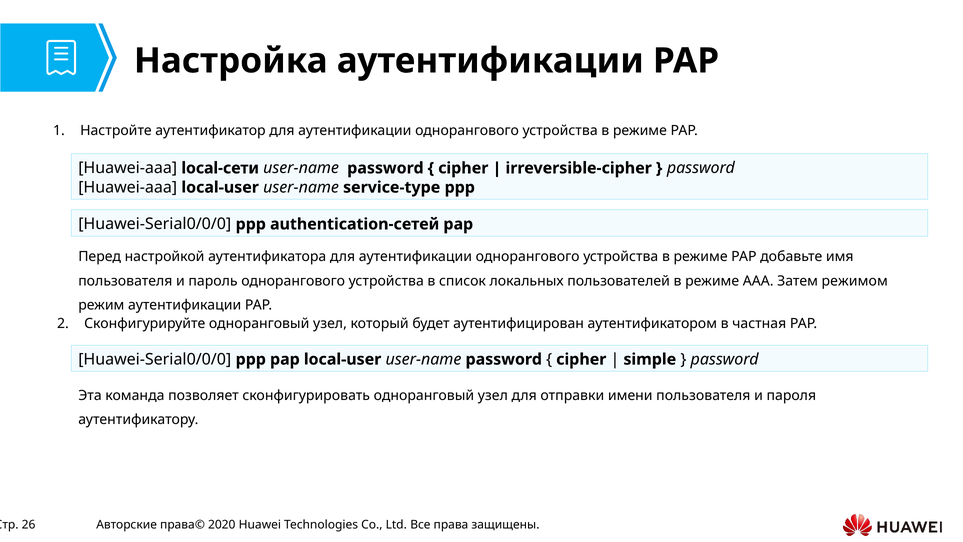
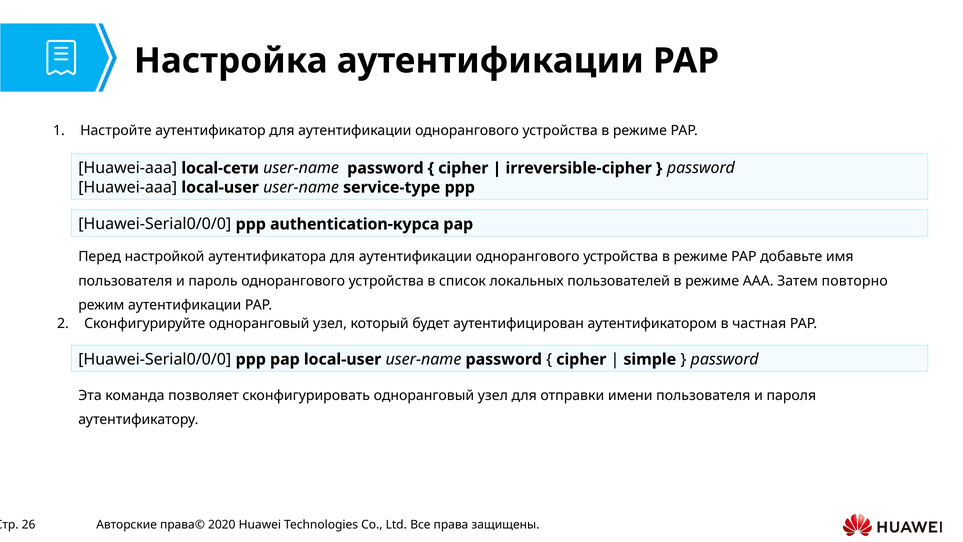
authentication-сетей: authentication-сетей -> authentication-курса (355, 224)
режимом: режимом -> повторно (855, 281)
